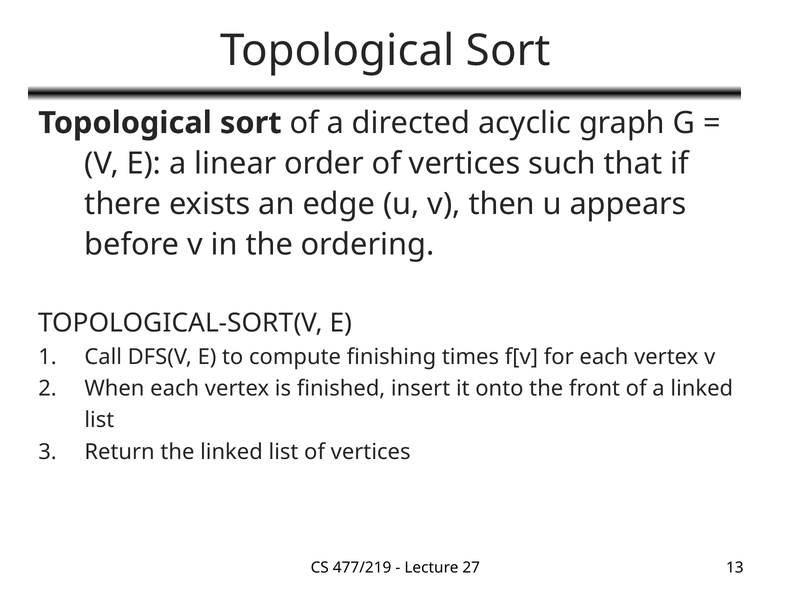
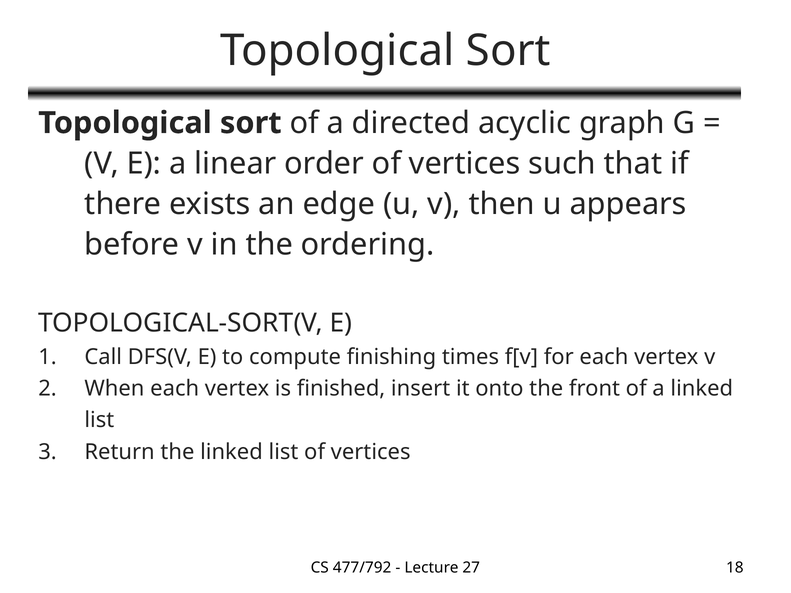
477/219: 477/219 -> 477/792 (362, 568)
13: 13 -> 18 (735, 568)
